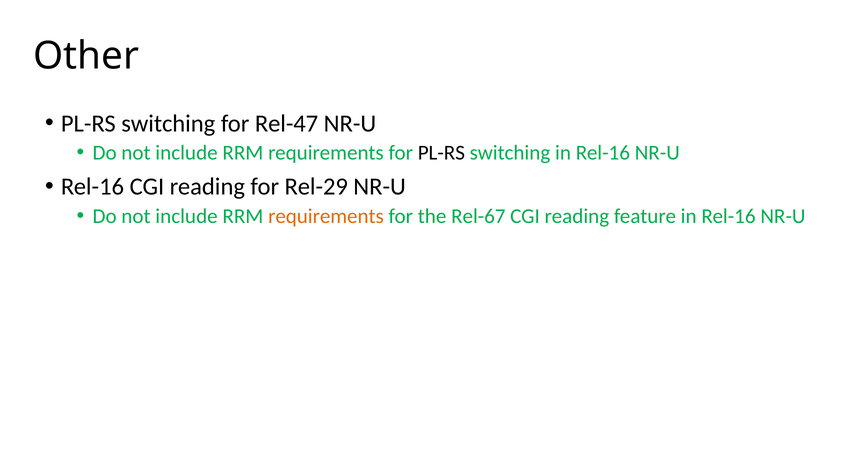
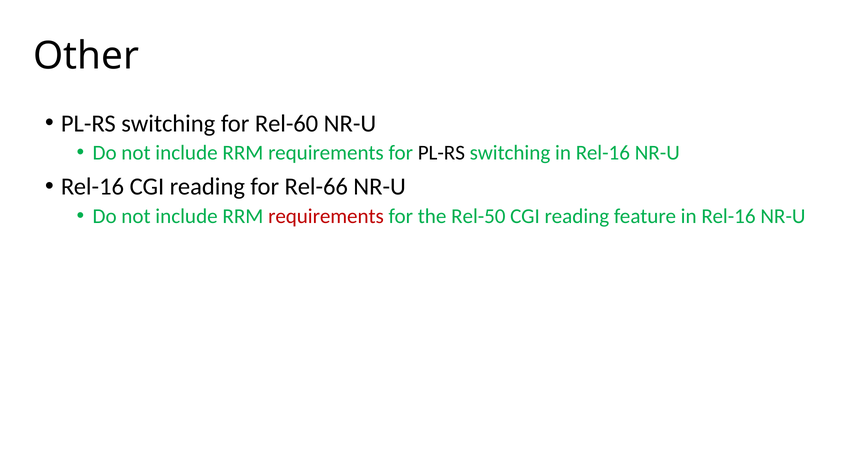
Rel-47: Rel-47 -> Rel-60 (287, 123)
Rel-29: Rel-29 -> Rel-66 (316, 187)
requirements colour: orange -> red (326, 216)
Rel-67: Rel-67 -> Rel-50 (478, 216)
